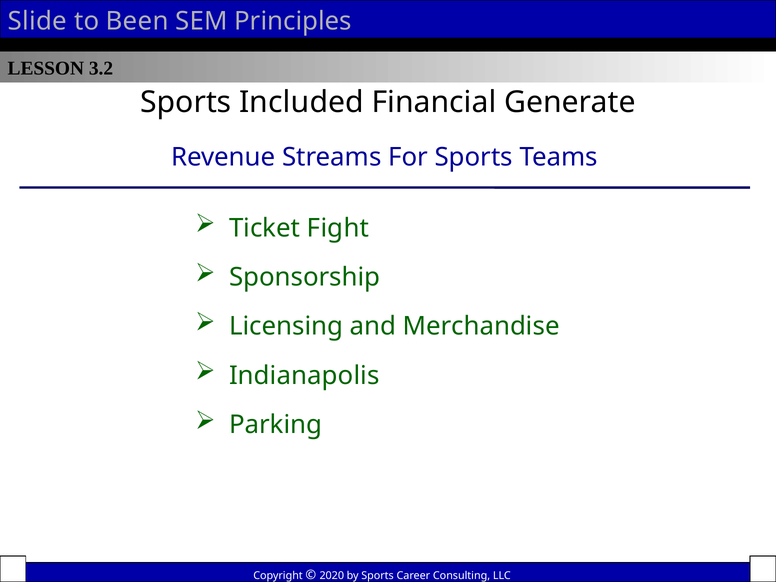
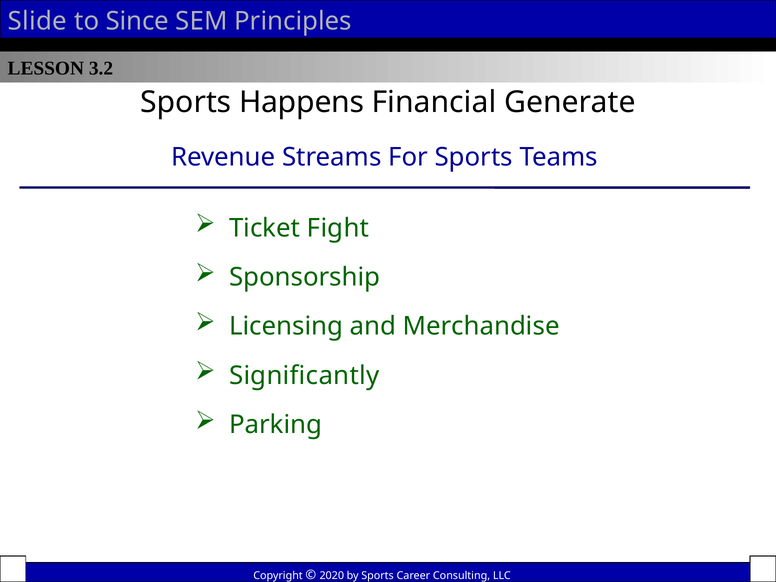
Been: Been -> Since (137, 21)
Included: Included -> Happens (302, 102)
Indianapolis: Indianapolis -> Significantly (304, 376)
